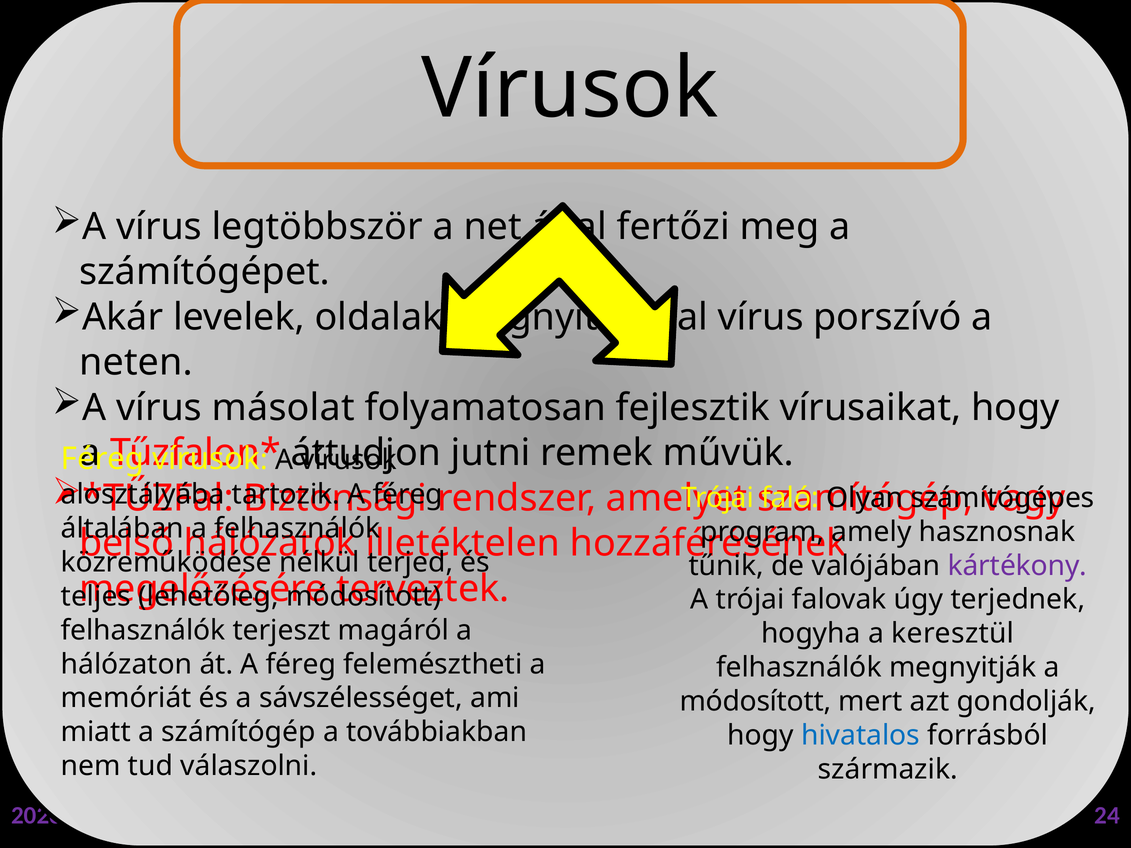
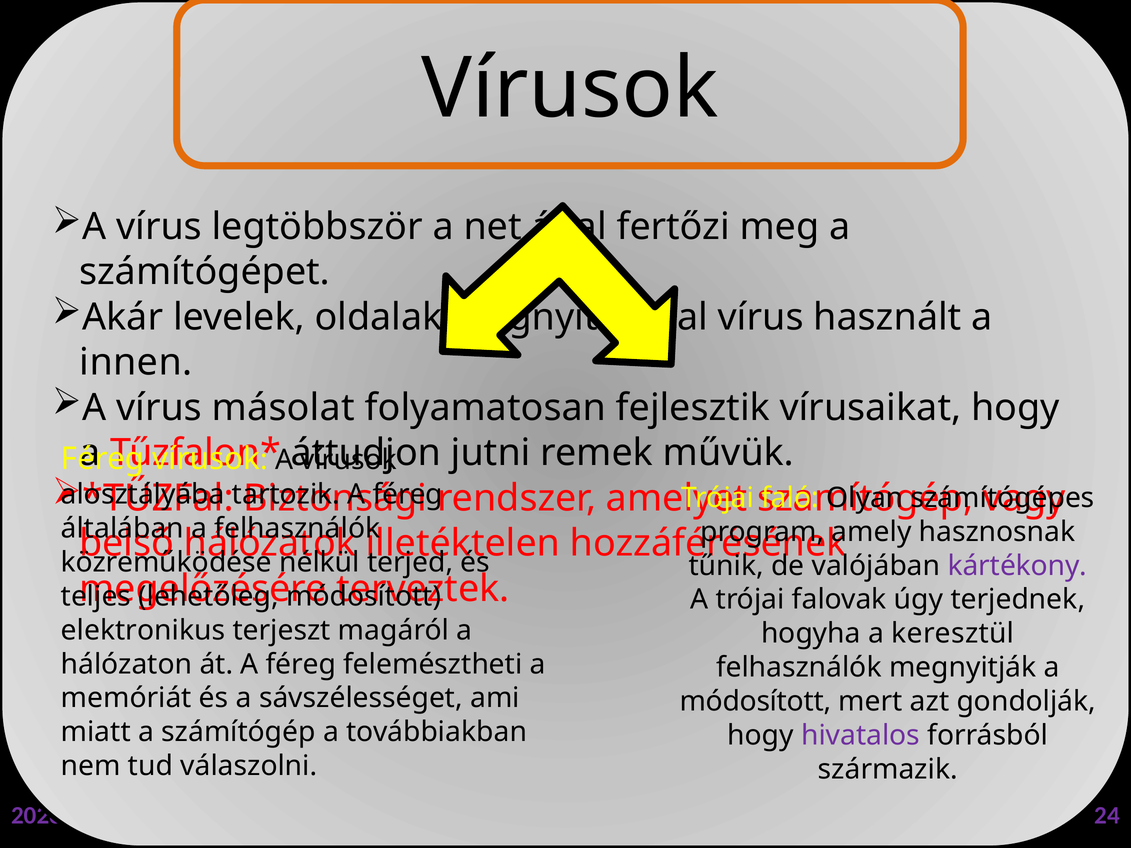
porszívó: porszívó -> használt (887, 317)
neten: neten -> innen (136, 363)
felhasználók: felhasználók -> elektronikus (143, 630)
hivatalos colour: blue -> purple (861, 736)
